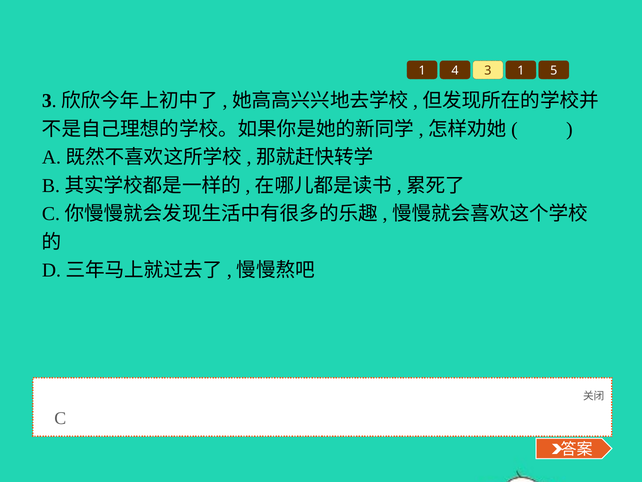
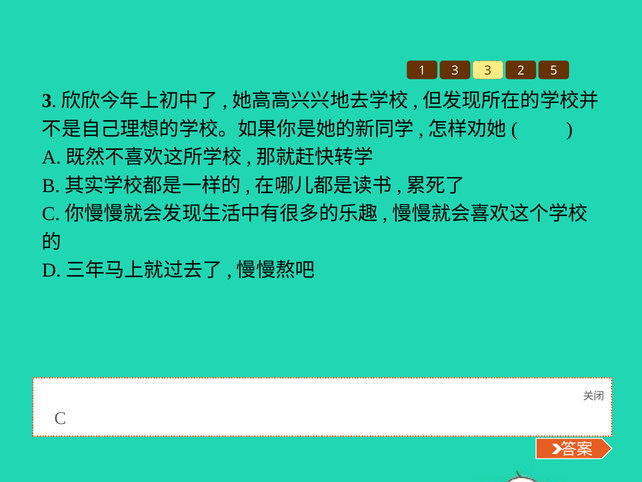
1 4: 4 -> 3 (455, 71)
3 1: 1 -> 2 (521, 71)
